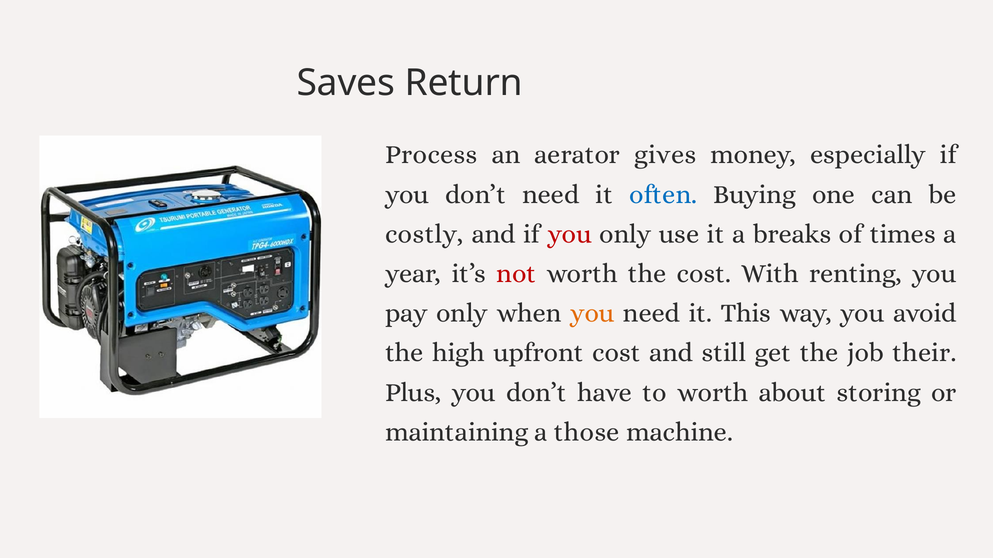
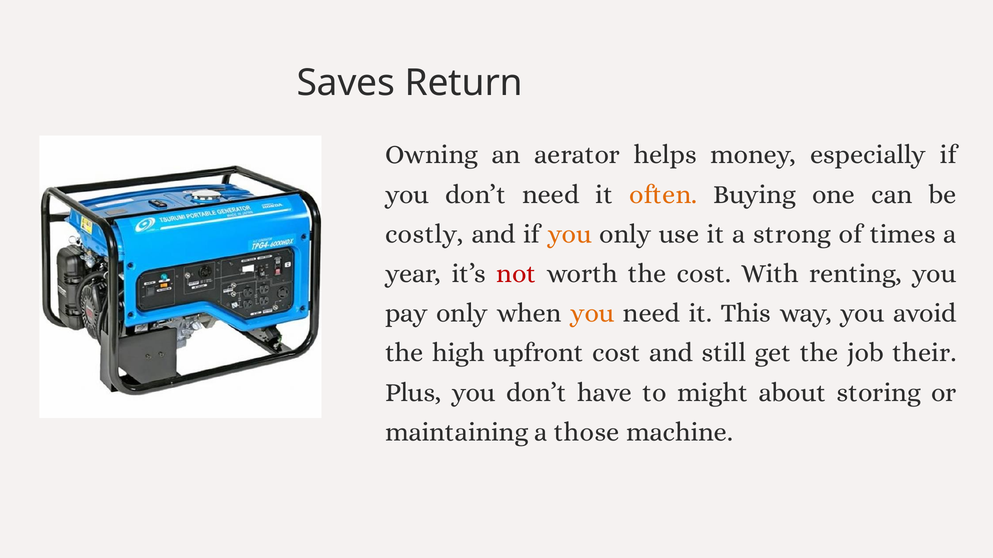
Process: Process -> Owning (432, 155)
gives: gives -> helps (665, 155)
often colour: blue -> orange (663, 195)
you colour: red -> orange (570, 234)
breaks: breaks -> strong (792, 234)
to worth: worth -> might (713, 393)
